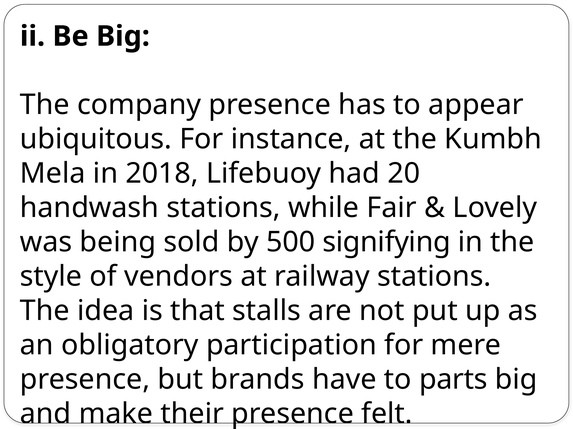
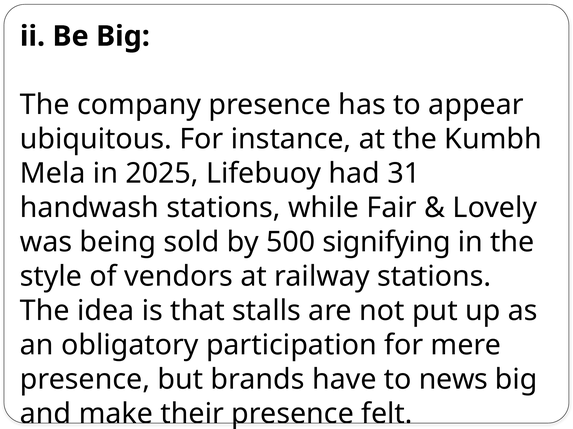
2018: 2018 -> 2025 (162, 174)
20: 20 -> 31 (404, 174)
parts: parts -> news (453, 380)
